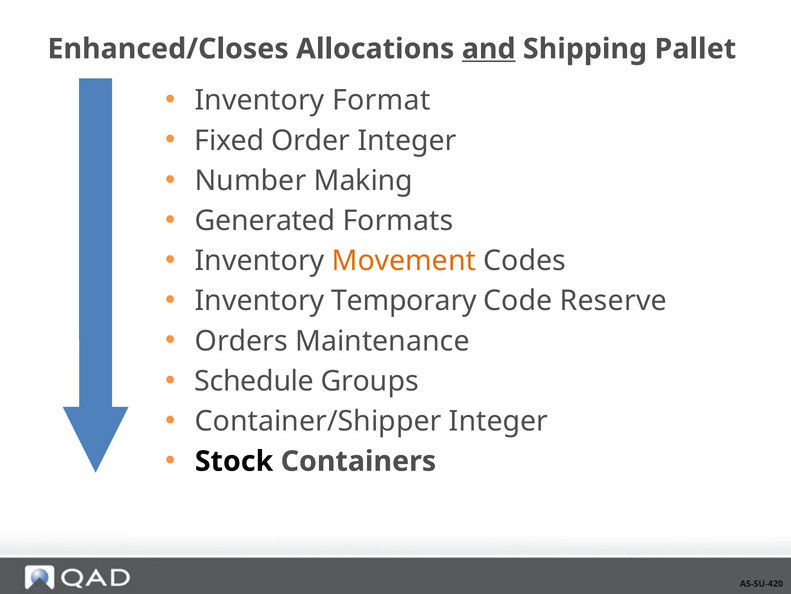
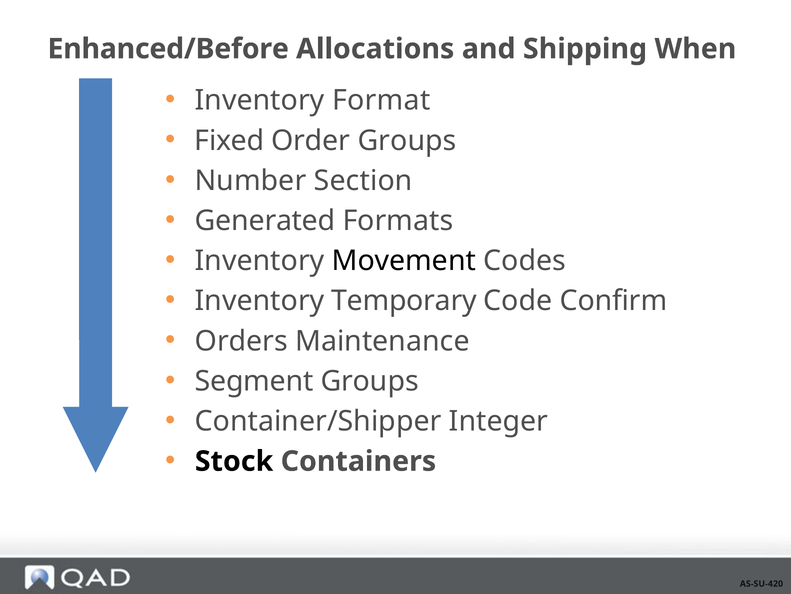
Enhanced/Closes: Enhanced/Closes -> Enhanced/Before (168, 49)
and underline: present -> none (489, 49)
Pallet: Pallet -> When (695, 49)
Order Integer: Integer -> Groups (407, 140)
Making: Making -> Section (363, 180)
Movement colour: orange -> black (404, 261)
Reserve: Reserve -> Confirm (613, 301)
Schedule: Schedule -> Segment (254, 381)
